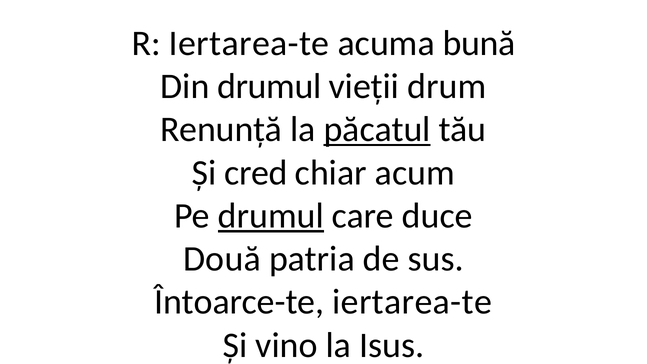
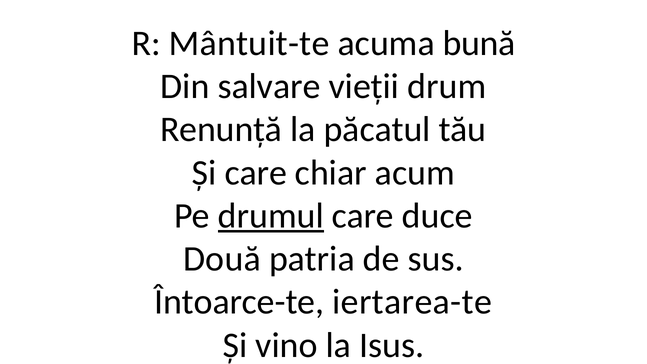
R Iertarea-te: Iertarea-te -> Mântuit-te (249, 43)
Din drumul: drumul -> salvare (269, 86)
păcatul underline: present -> none (377, 130)
Și cred: cred -> care (256, 173)
